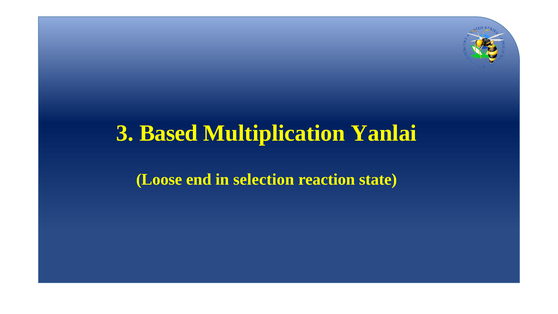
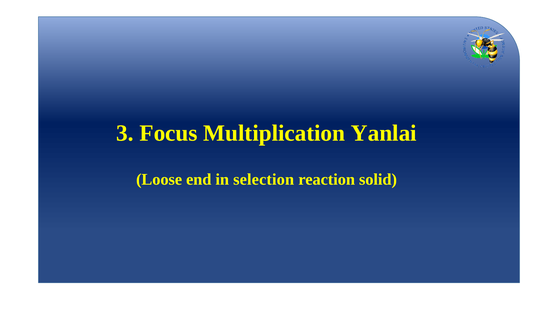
Based: Based -> Focus (169, 133)
state: state -> solid (378, 180)
